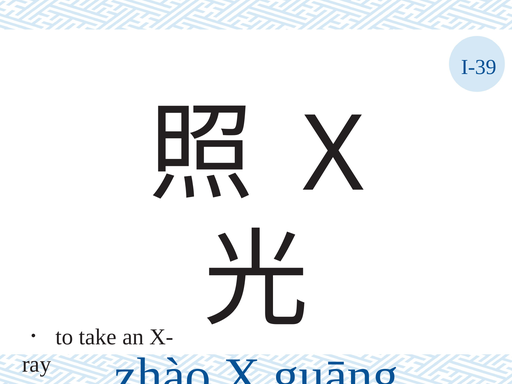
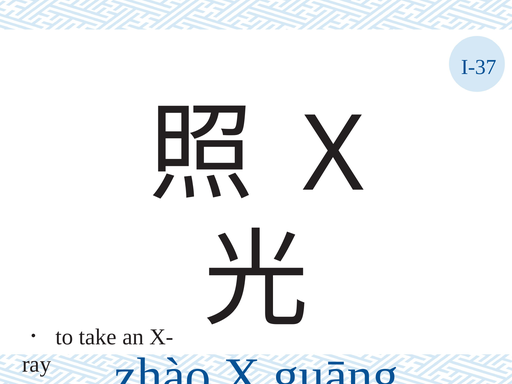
I-39: I-39 -> I-37 (479, 67)
